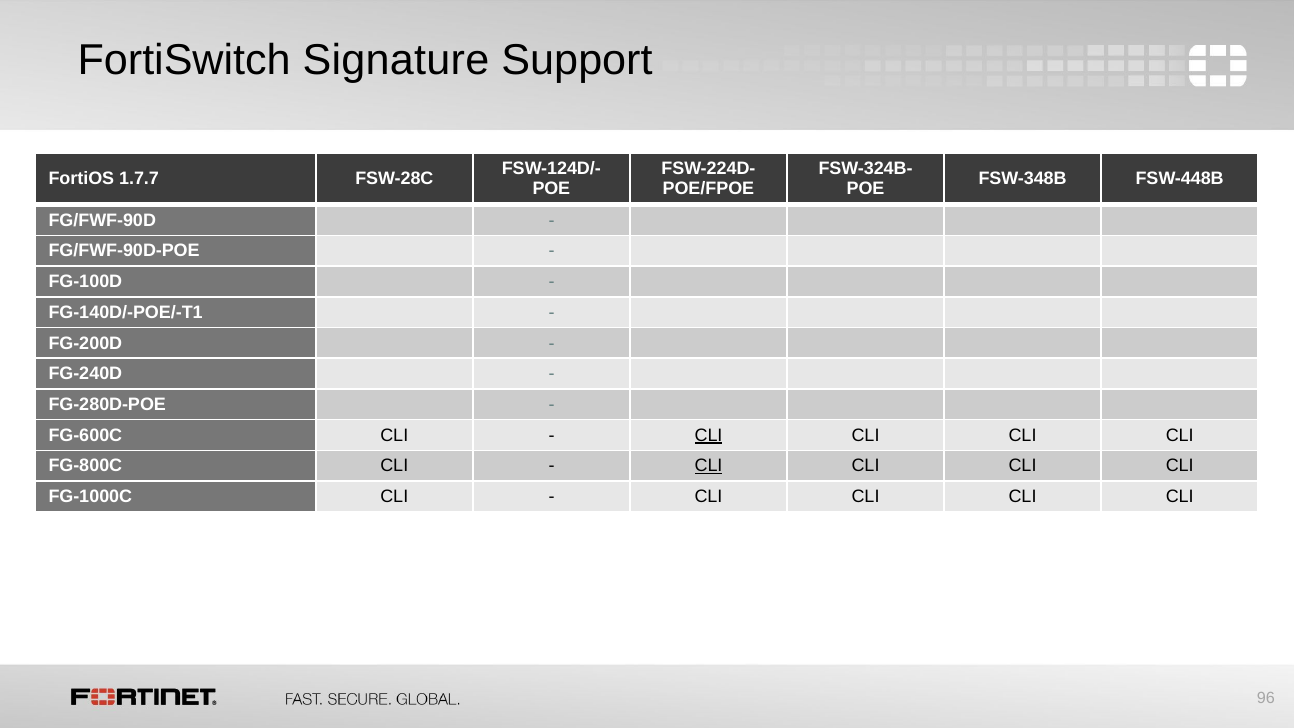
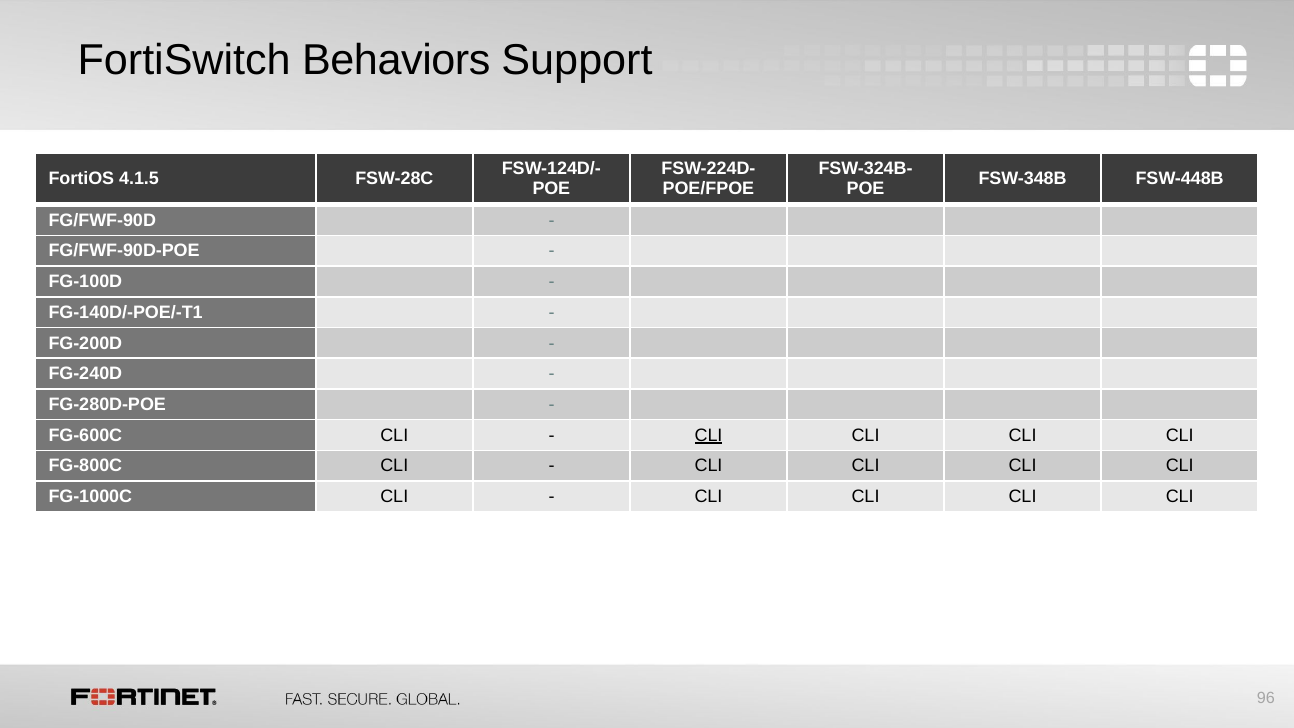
Signature: Signature -> Behaviors (396, 60)
1.7.7: 1.7.7 -> 4.1.5 (139, 179)
CLI underline: present -> none (709, 466)
